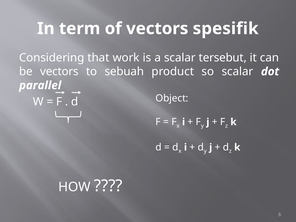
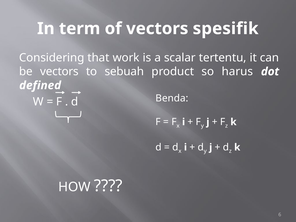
tersebut: tersebut -> tertentu (223, 58)
so scalar: scalar -> harus (237, 72)
parallel: parallel -> defined (40, 85)
Object: Object -> Benda (172, 98)
